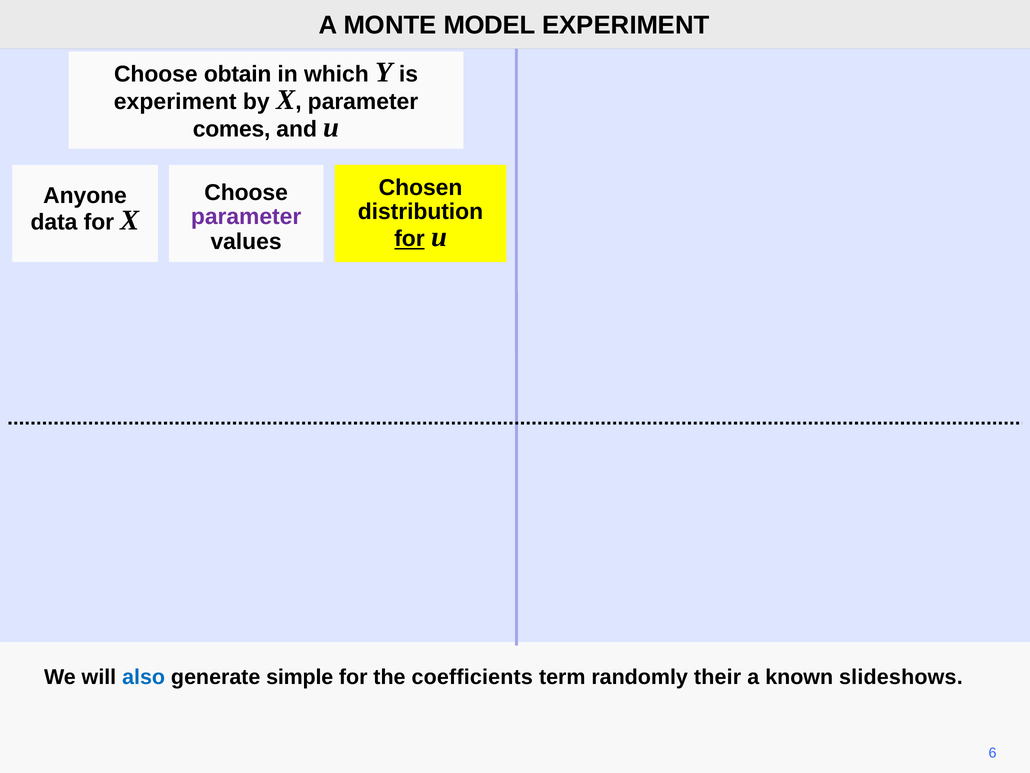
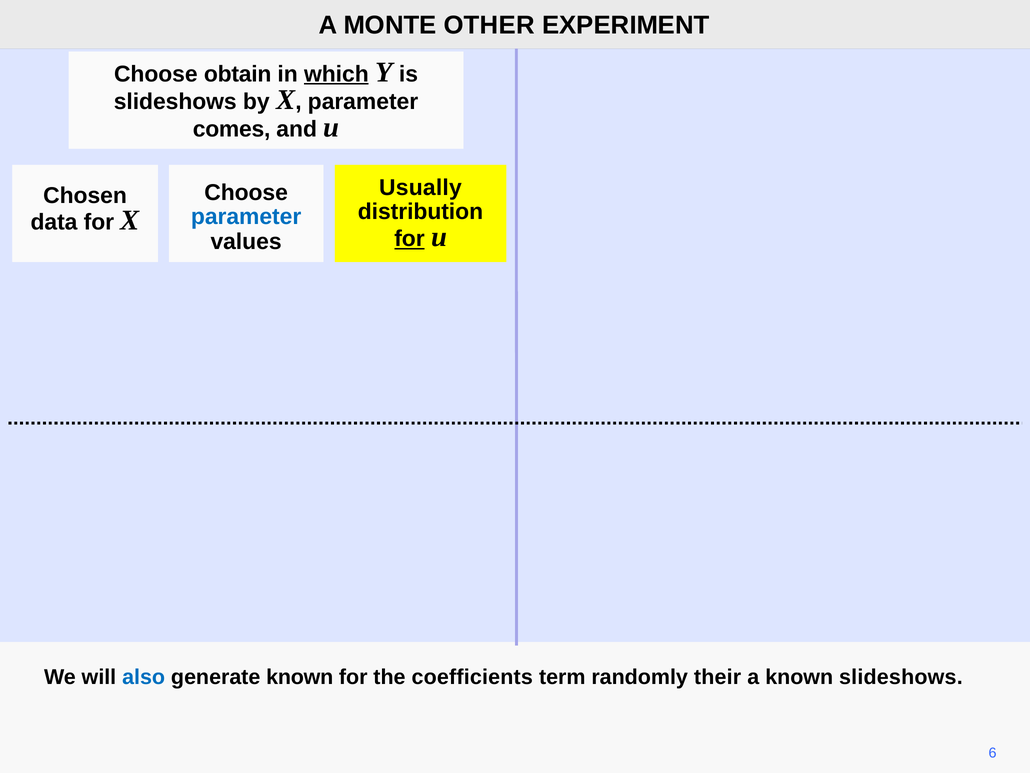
MODEL: MODEL -> OTHER (489, 25)
which underline: none -> present (336, 74)
experiment: experiment -> slideshows (175, 102)
Chosen: Chosen -> Usually (420, 188)
Anyone: Anyone -> Chosen (85, 195)
parameter colour: purple -> blue (246, 217)
generate simple: simple -> known (300, 677)
